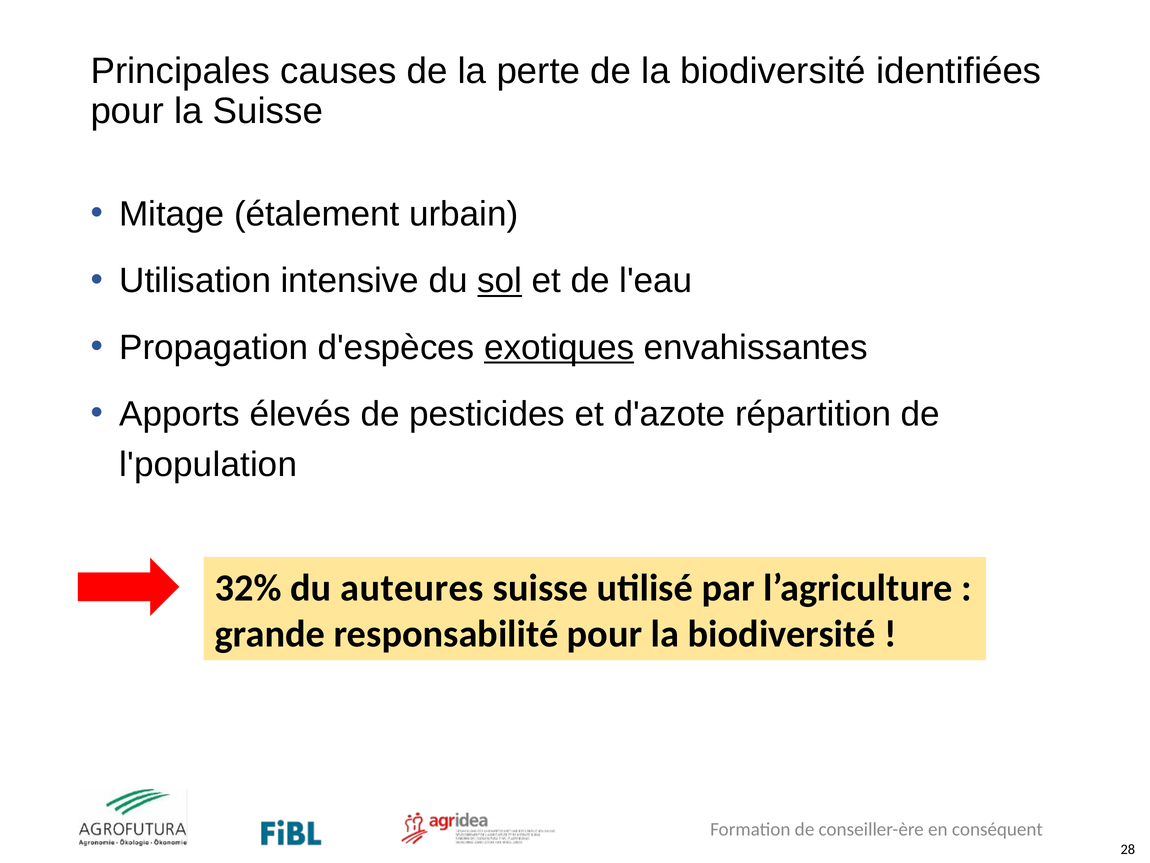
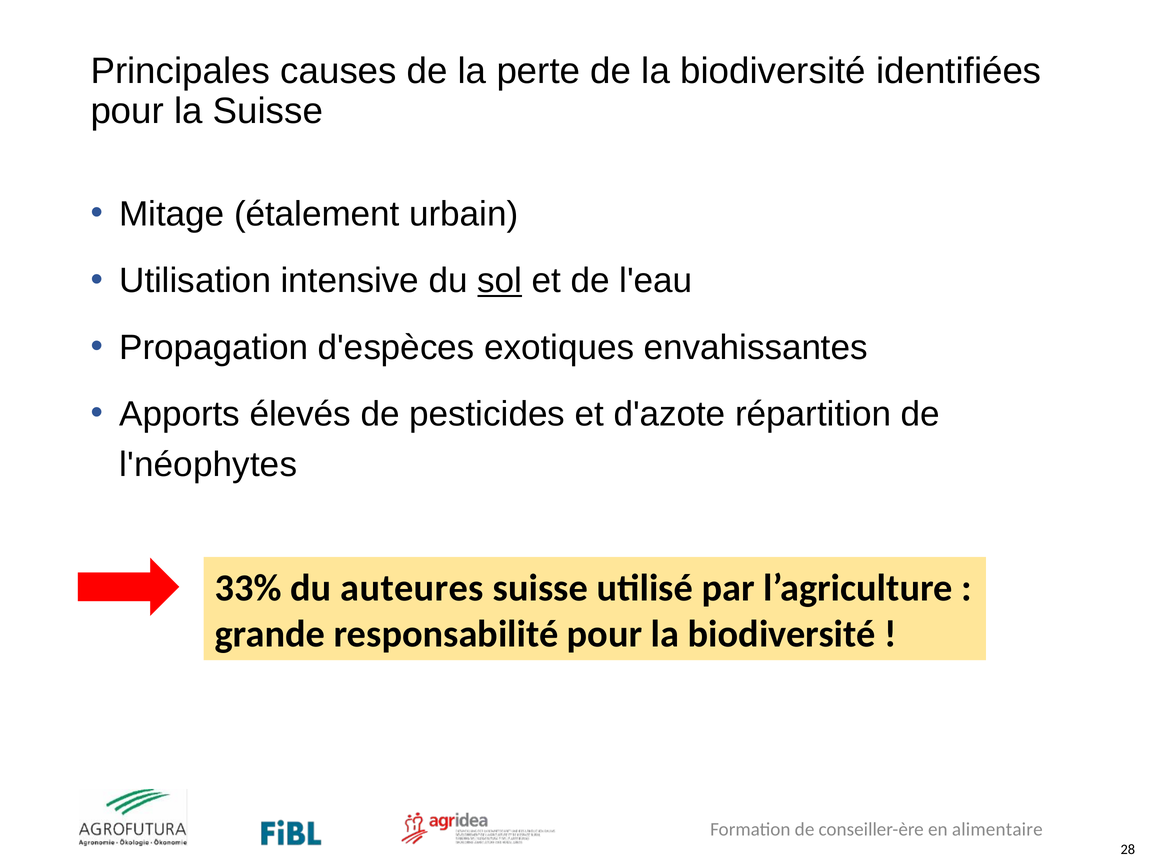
exotiques underline: present -> none (559, 347)
l'population: l'population -> l'néophytes (208, 464)
32%: 32% -> 33% (248, 588)
conséquent: conséquent -> alimentaire (997, 829)
